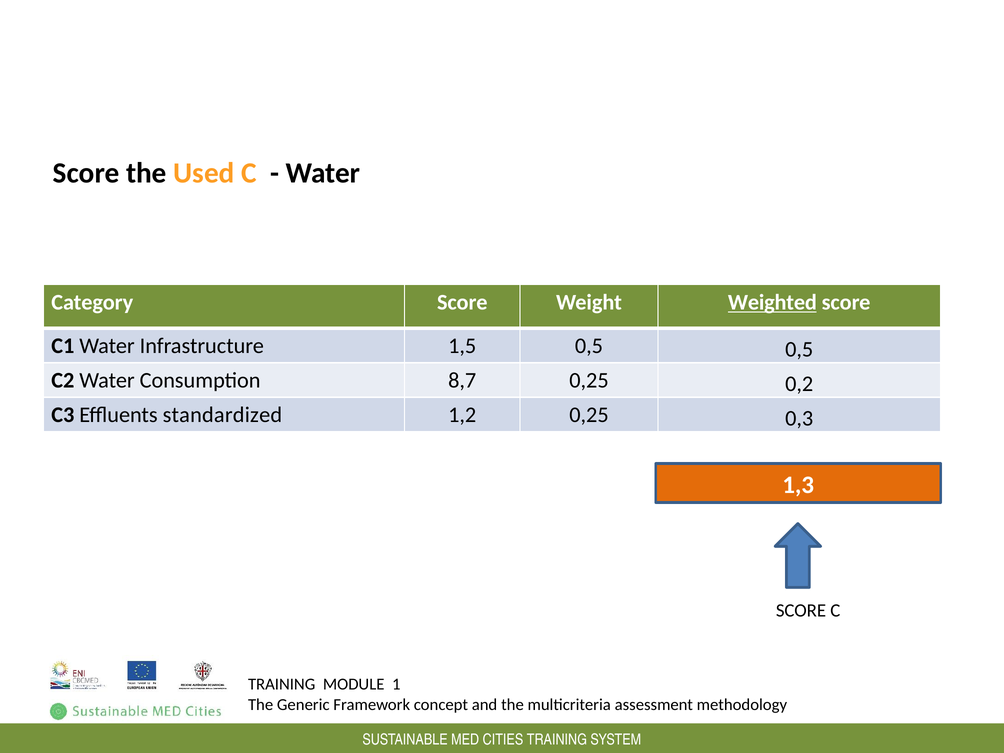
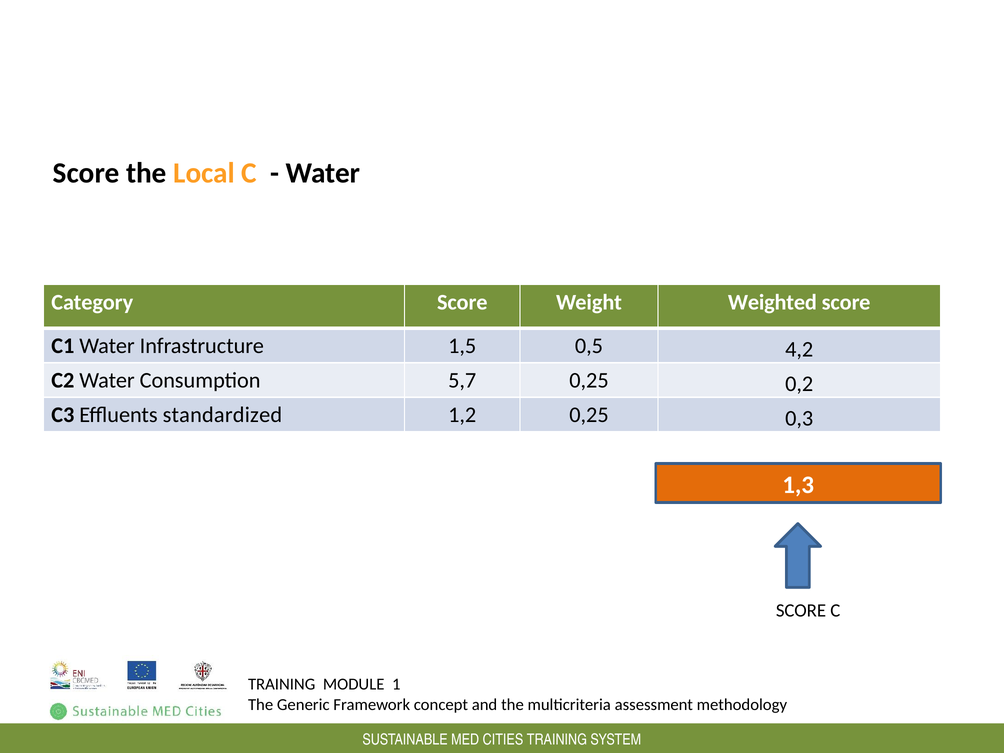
Used: Used -> Local (204, 173)
Weighted underline: present -> none (772, 302)
0,5 0,5: 0,5 -> 4,2 (799, 349)
8,7: 8,7 -> 5,7 (462, 381)
